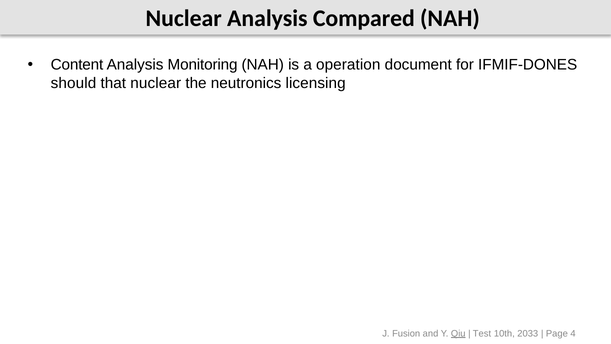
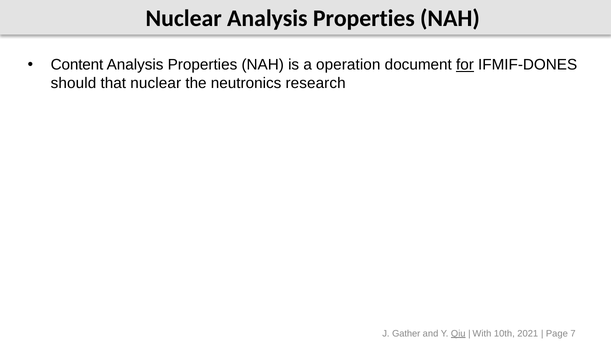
Nuclear Analysis Compared: Compared -> Properties (364, 19)
Monitoring: Monitoring -> Properties (202, 65)
for underline: none -> present (465, 65)
licensing: licensing -> research (316, 83)
Fusion: Fusion -> Gather (406, 333)
Test: Test -> With (482, 333)
2033: 2033 -> 2021 (528, 333)
4: 4 -> 7 (573, 333)
